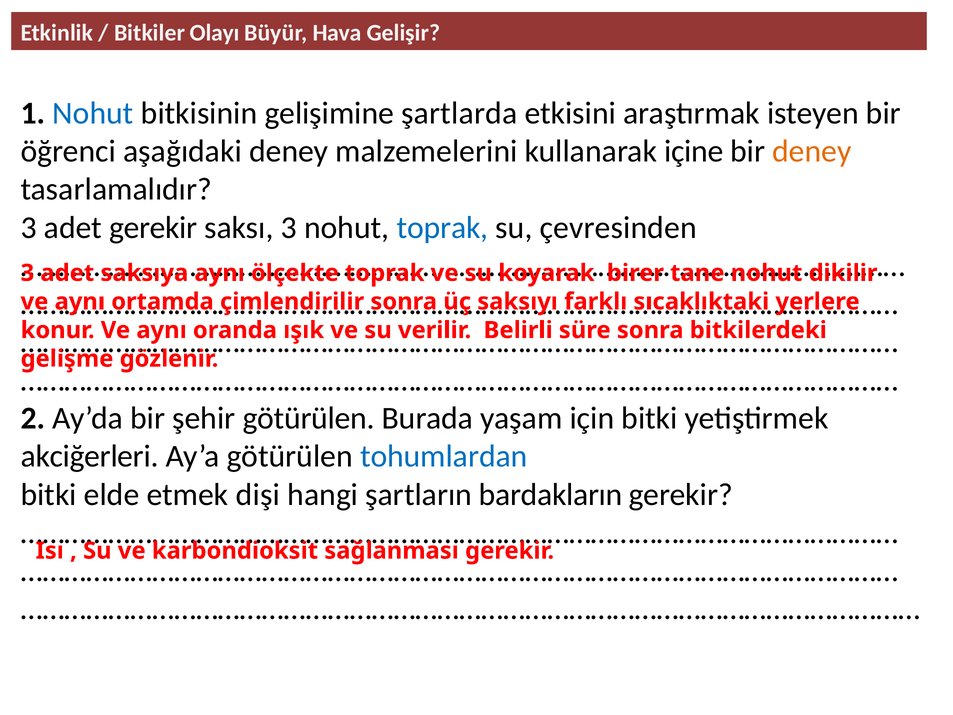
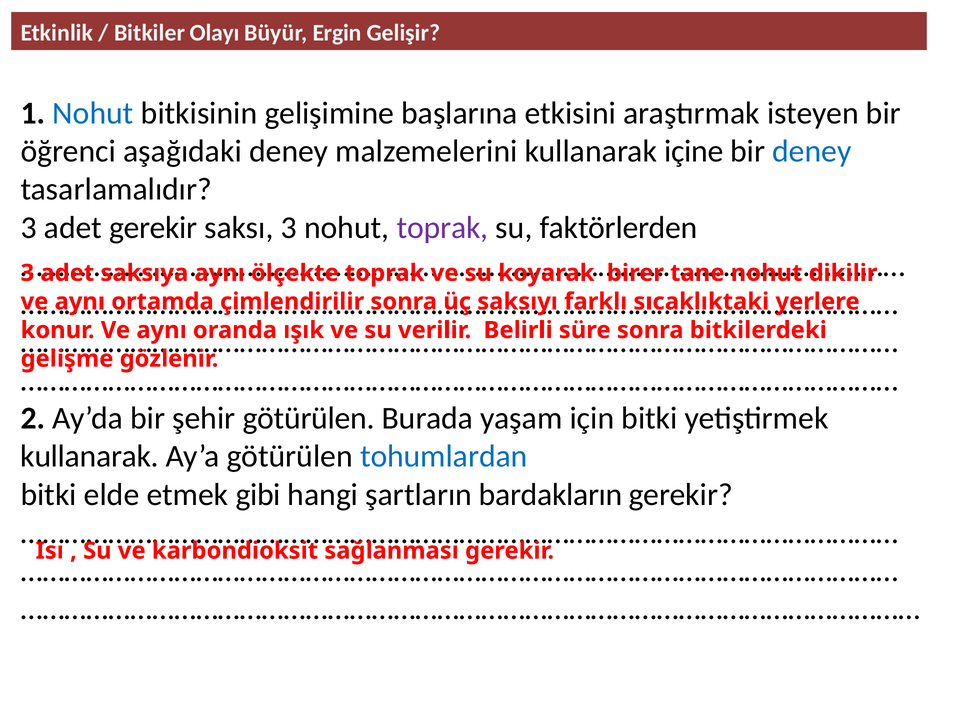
Hava: Hava -> Ergin (337, 33)
şartlarda: şartlarda -> başlarına (459, 113)
deney colour: orange -> blue (812, 151)
toprak colour: blue -> purple (442, 228)
çevresinden: çevresinden -> faktörlerden (618, 228)
akciğerleri: akciğerleri -> kullanarak (90, 456)
dişi: dişi -> gibi (258, 494)
